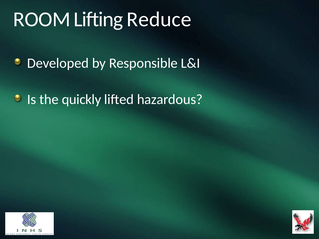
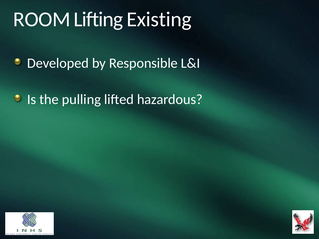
Reduce: Reduce -> Existing (159, 19)
quickly: quickly -> pulling (81, 100)
